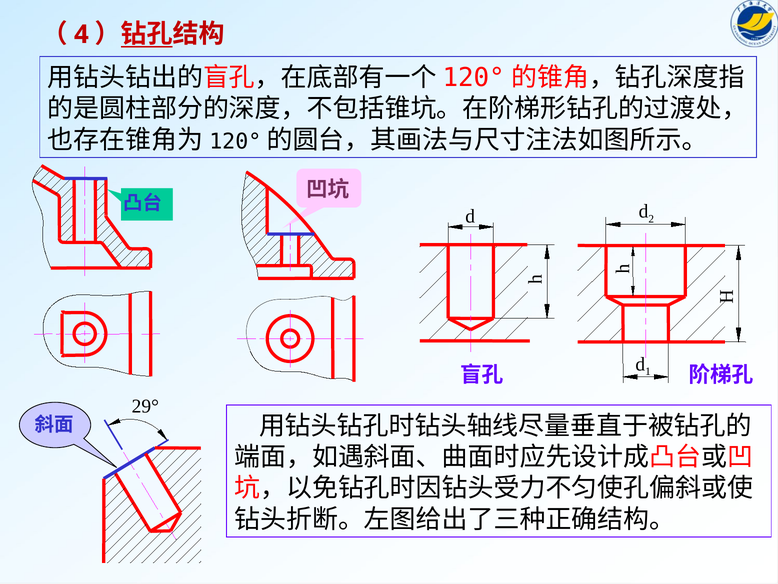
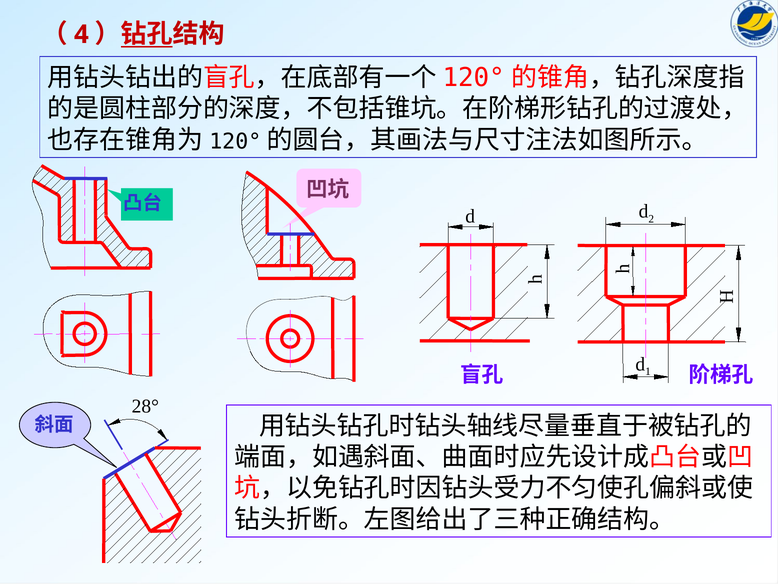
29°: 29° -> 28° (145, 406)
